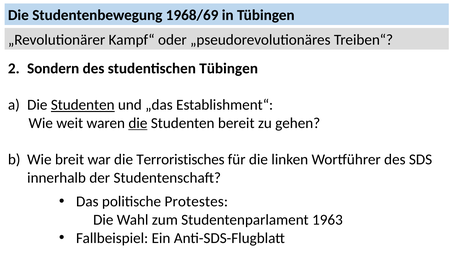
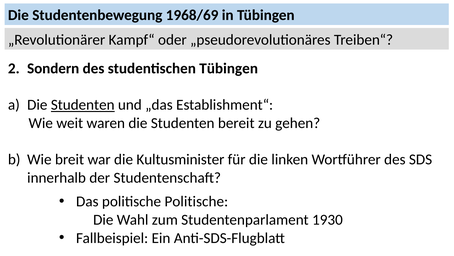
die underline: present -> none (138, 123)
Terroristisches: Terroristisches -> Kultusminister (180, 159)
politische Protestes: Protestes -> Politische (196, 201)
1963: 1963 -> 1930 (327, 219)
